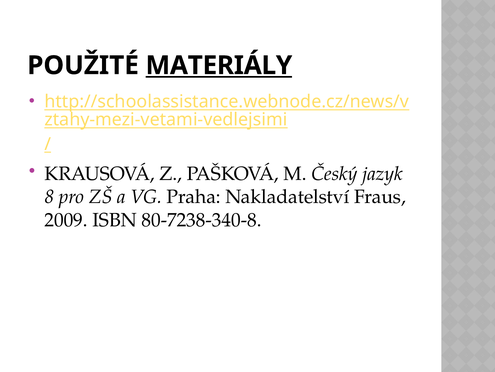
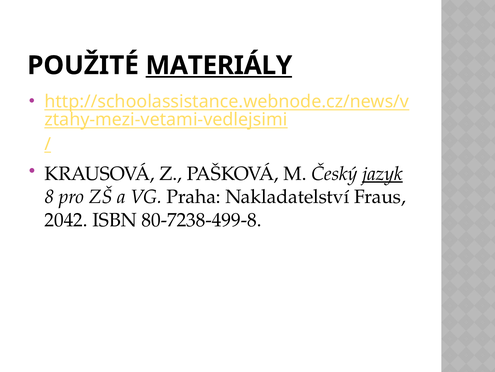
jazyk underline: none -> present (382, 173)
2009: 2009 -> 2042 (66, 220)
80-7238-340-8: 80-7238-340-8 -> 80-7238-499-8 (202, 220)
